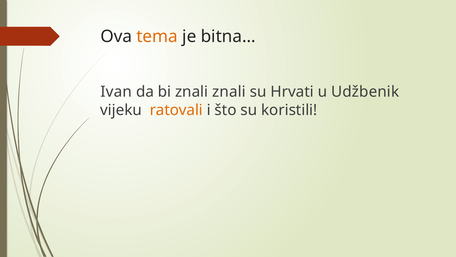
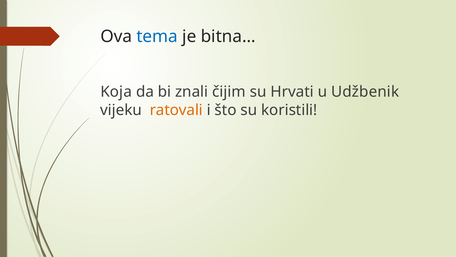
tema colour: orange -> blue (157, 37)
Ivan: Ivan -> Koja (116, 92)
znali znali: znali -> čijim (229, 92)
